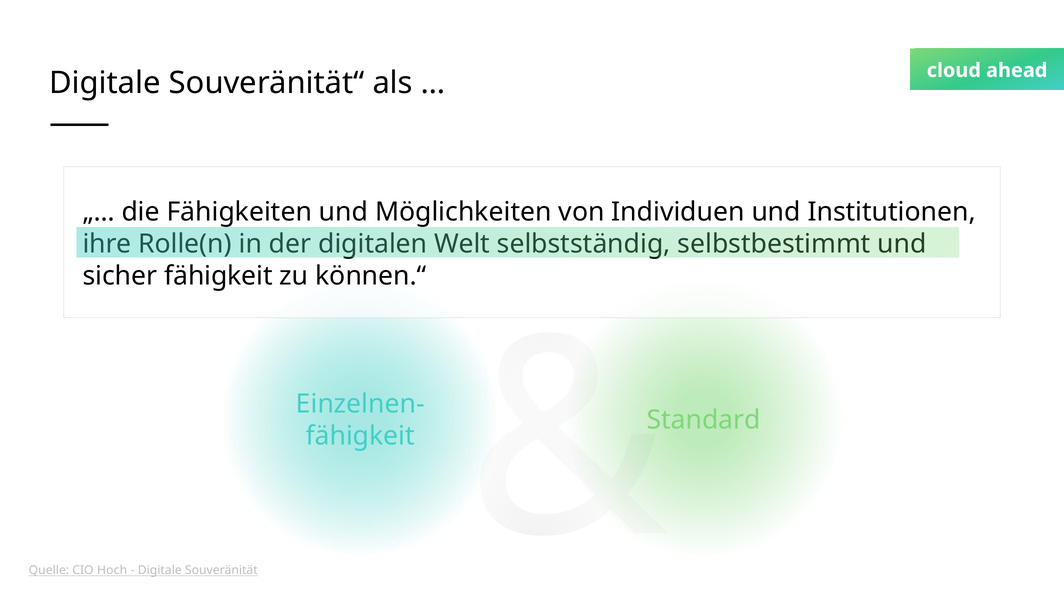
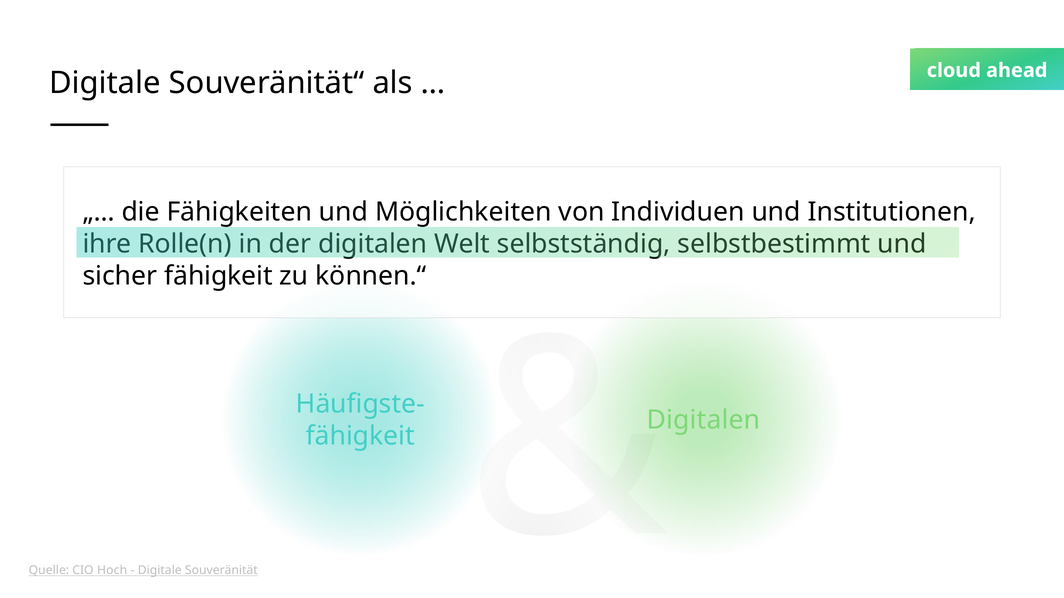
Einzelnen-: Einzelnen- -> Häufigste- (360, 405)
Standard: Standard -> Digitalen (704, 420)
